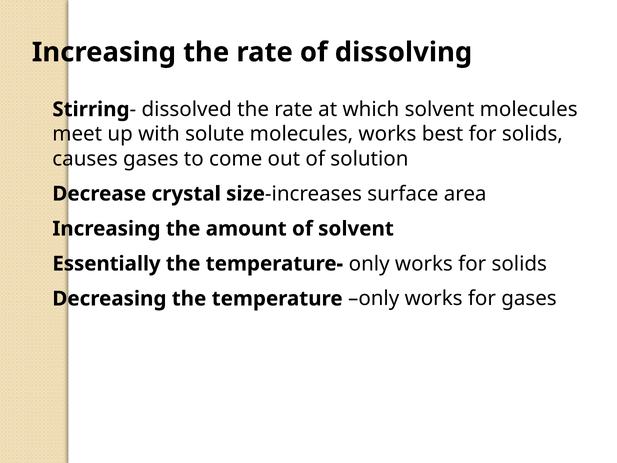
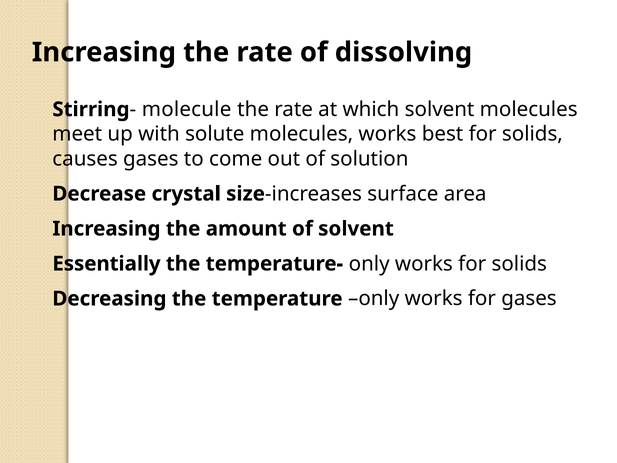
dissolved: dissolved -> molecule (187, 109)
